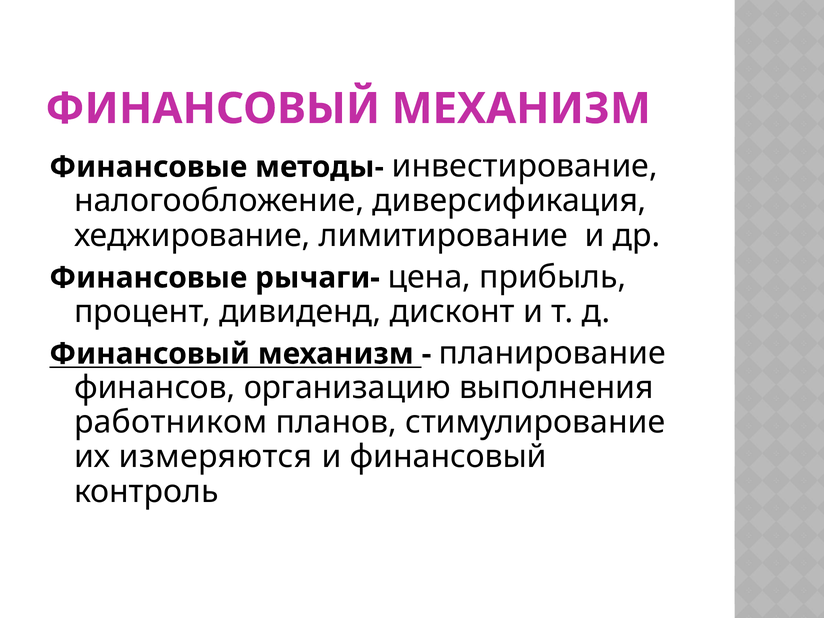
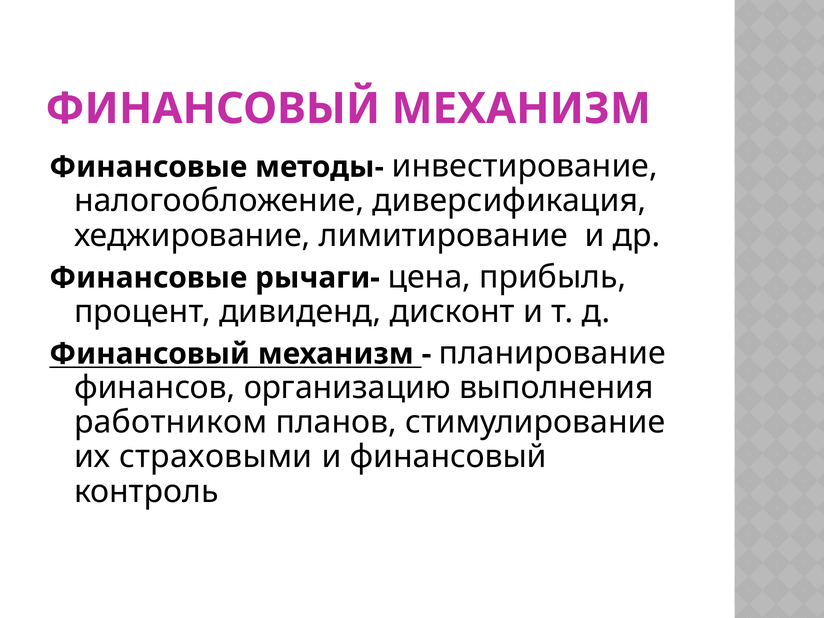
измеряются: измеряются -> страховыми (216, 457)
